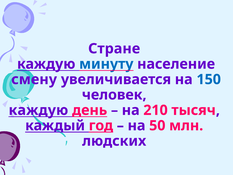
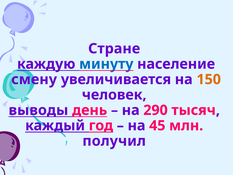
150 colour: blue -> orange (209, 79)
каждую: каждую -> выводы (38, 110)
210: 210 -> 290 (156, 110)
50: 50 -> 45 (157, 125)
людских: людских -> получил (114, 141)
